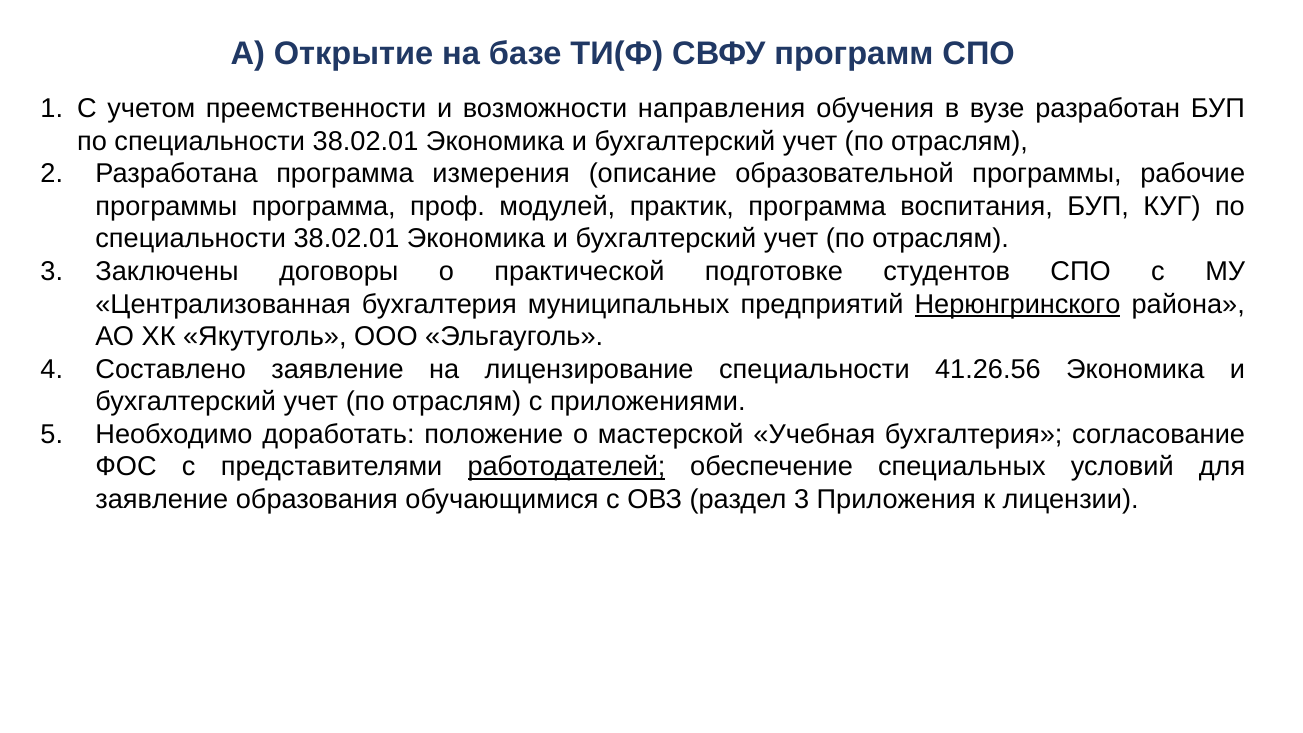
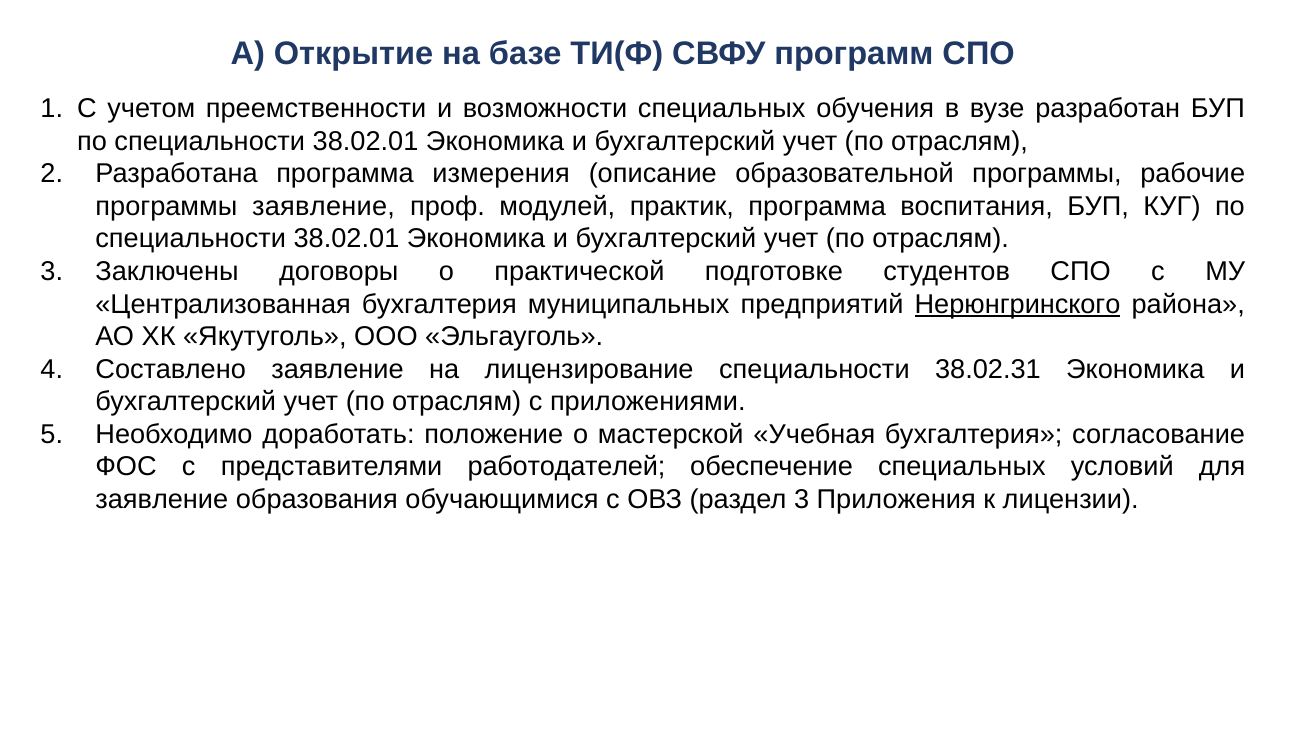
возможности направления: направления -> специальных (722, 108)
программы программа: программа -> заявление (324, 206)
41.26.56: 41.26.56 -> 38.02.31 (988, 369)
работодателей underline: present -> none (566, 467)
